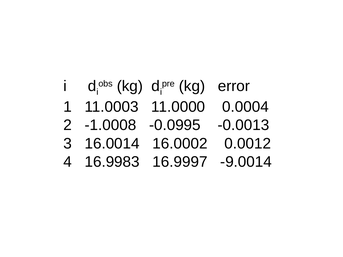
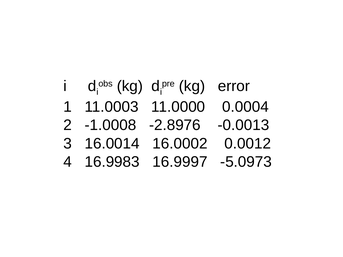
-0.0995: -0.0995 -> -2.8976 (175, 125)
-9.0014: -9.0014 -> -5.0973 (246, 162)
